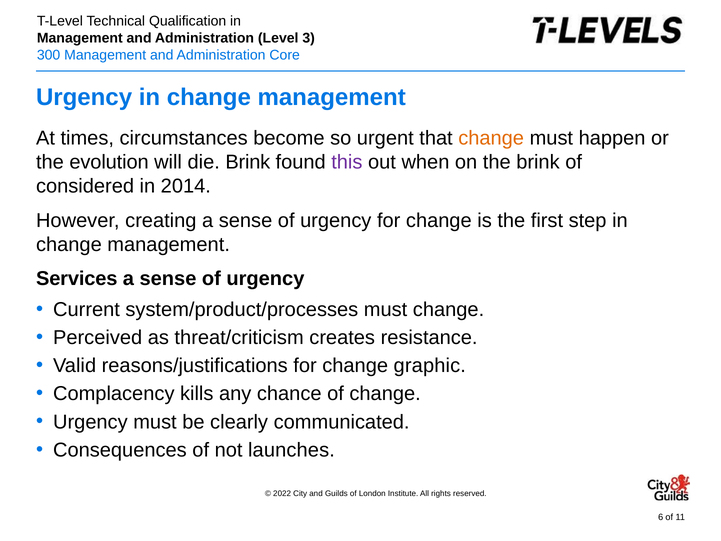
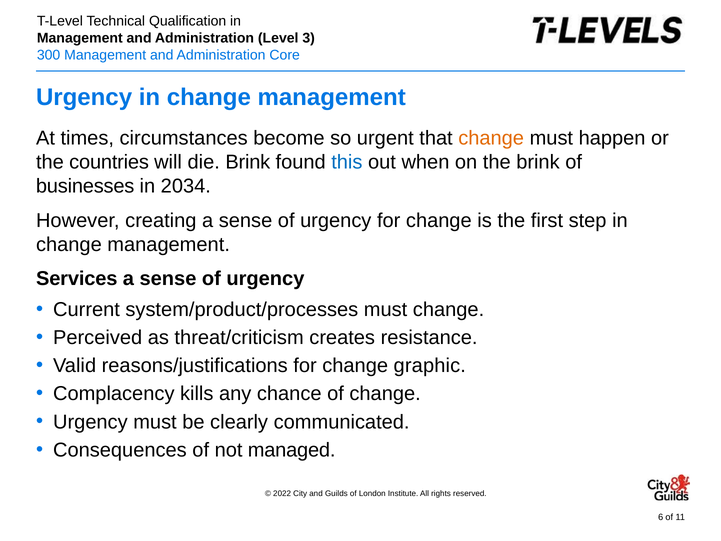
evolution: evolution -> countries (109, 162)
this colour: purple -> blue (347, 162)
considered: considered -> businesses (85, 186)
2014: 2014 -> 2034 (186, 186)
launches: launches -> managed (292, 450)
